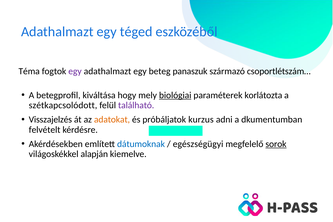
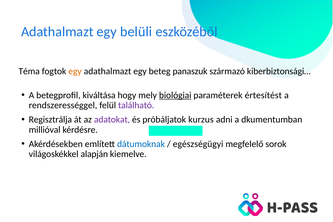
téged: téged -> belüli (136, 32)
egy colour: purple -> orange (75, 71)
csoportlétszám…: csoportlétszám… -> kiberbiztonsági… (279, 71)
korlátozta: korlátozta -> értesítést (263, 95)
szétkapcsolódott: szétkapcsolódott -> rendszerességgel (63, 105)
Visszajelzés: Visszajelzés -> Regisztrálja (50, 120)
adatokat colour: orange -> purple (112, 120)
felvételt: felvételt -> millióval (45, 130)
sorok underline: present -> none (276, 144)
